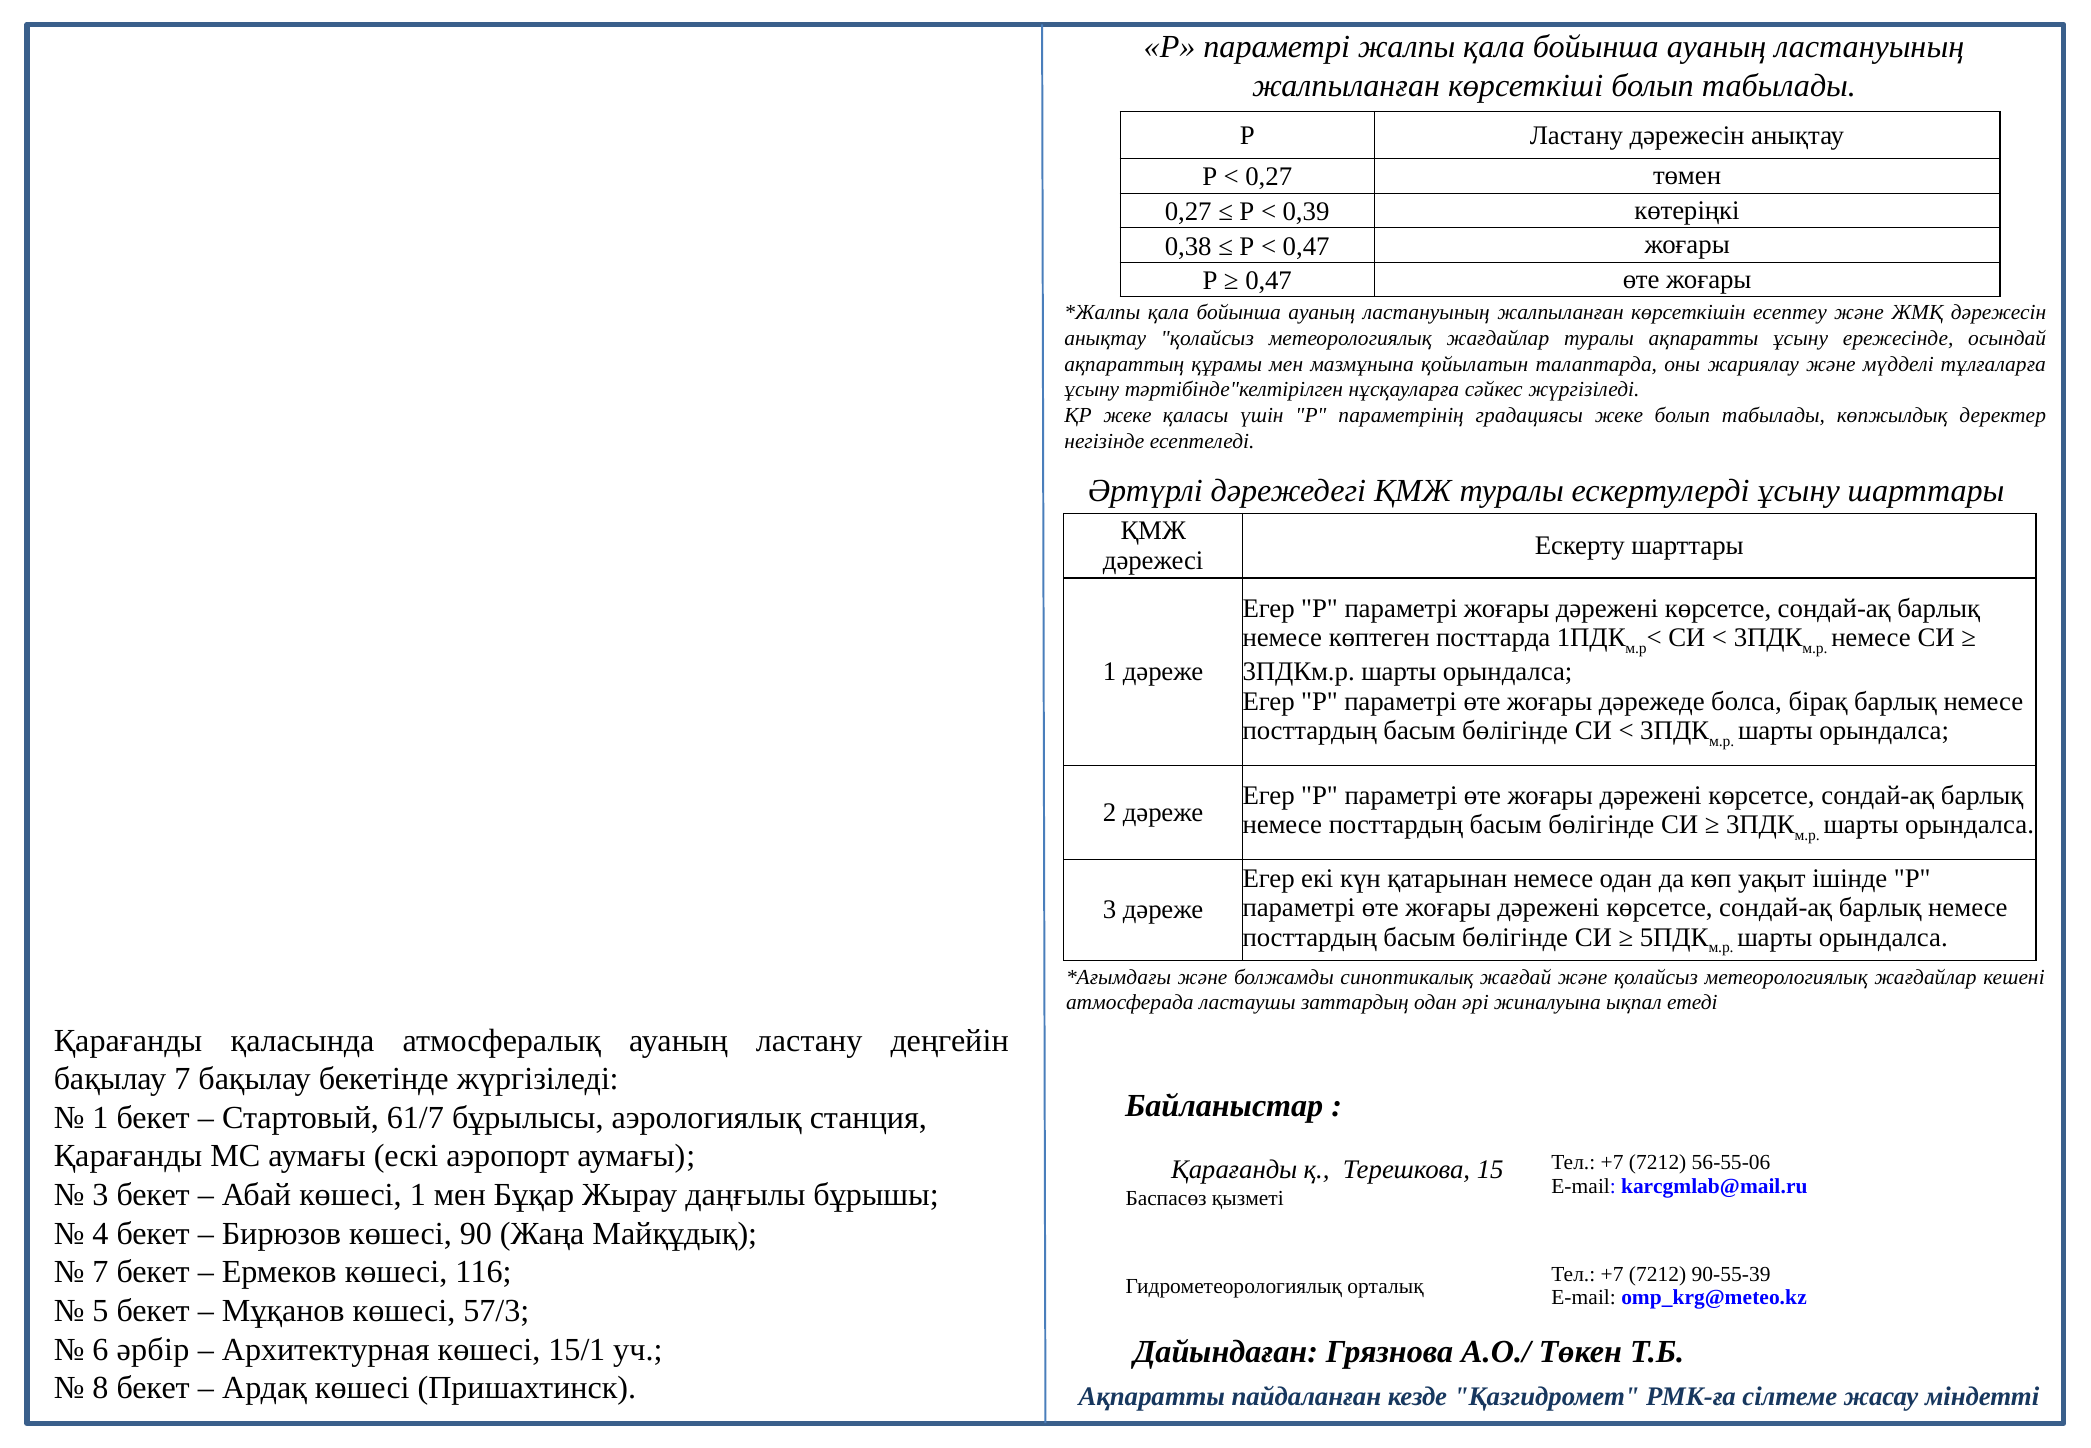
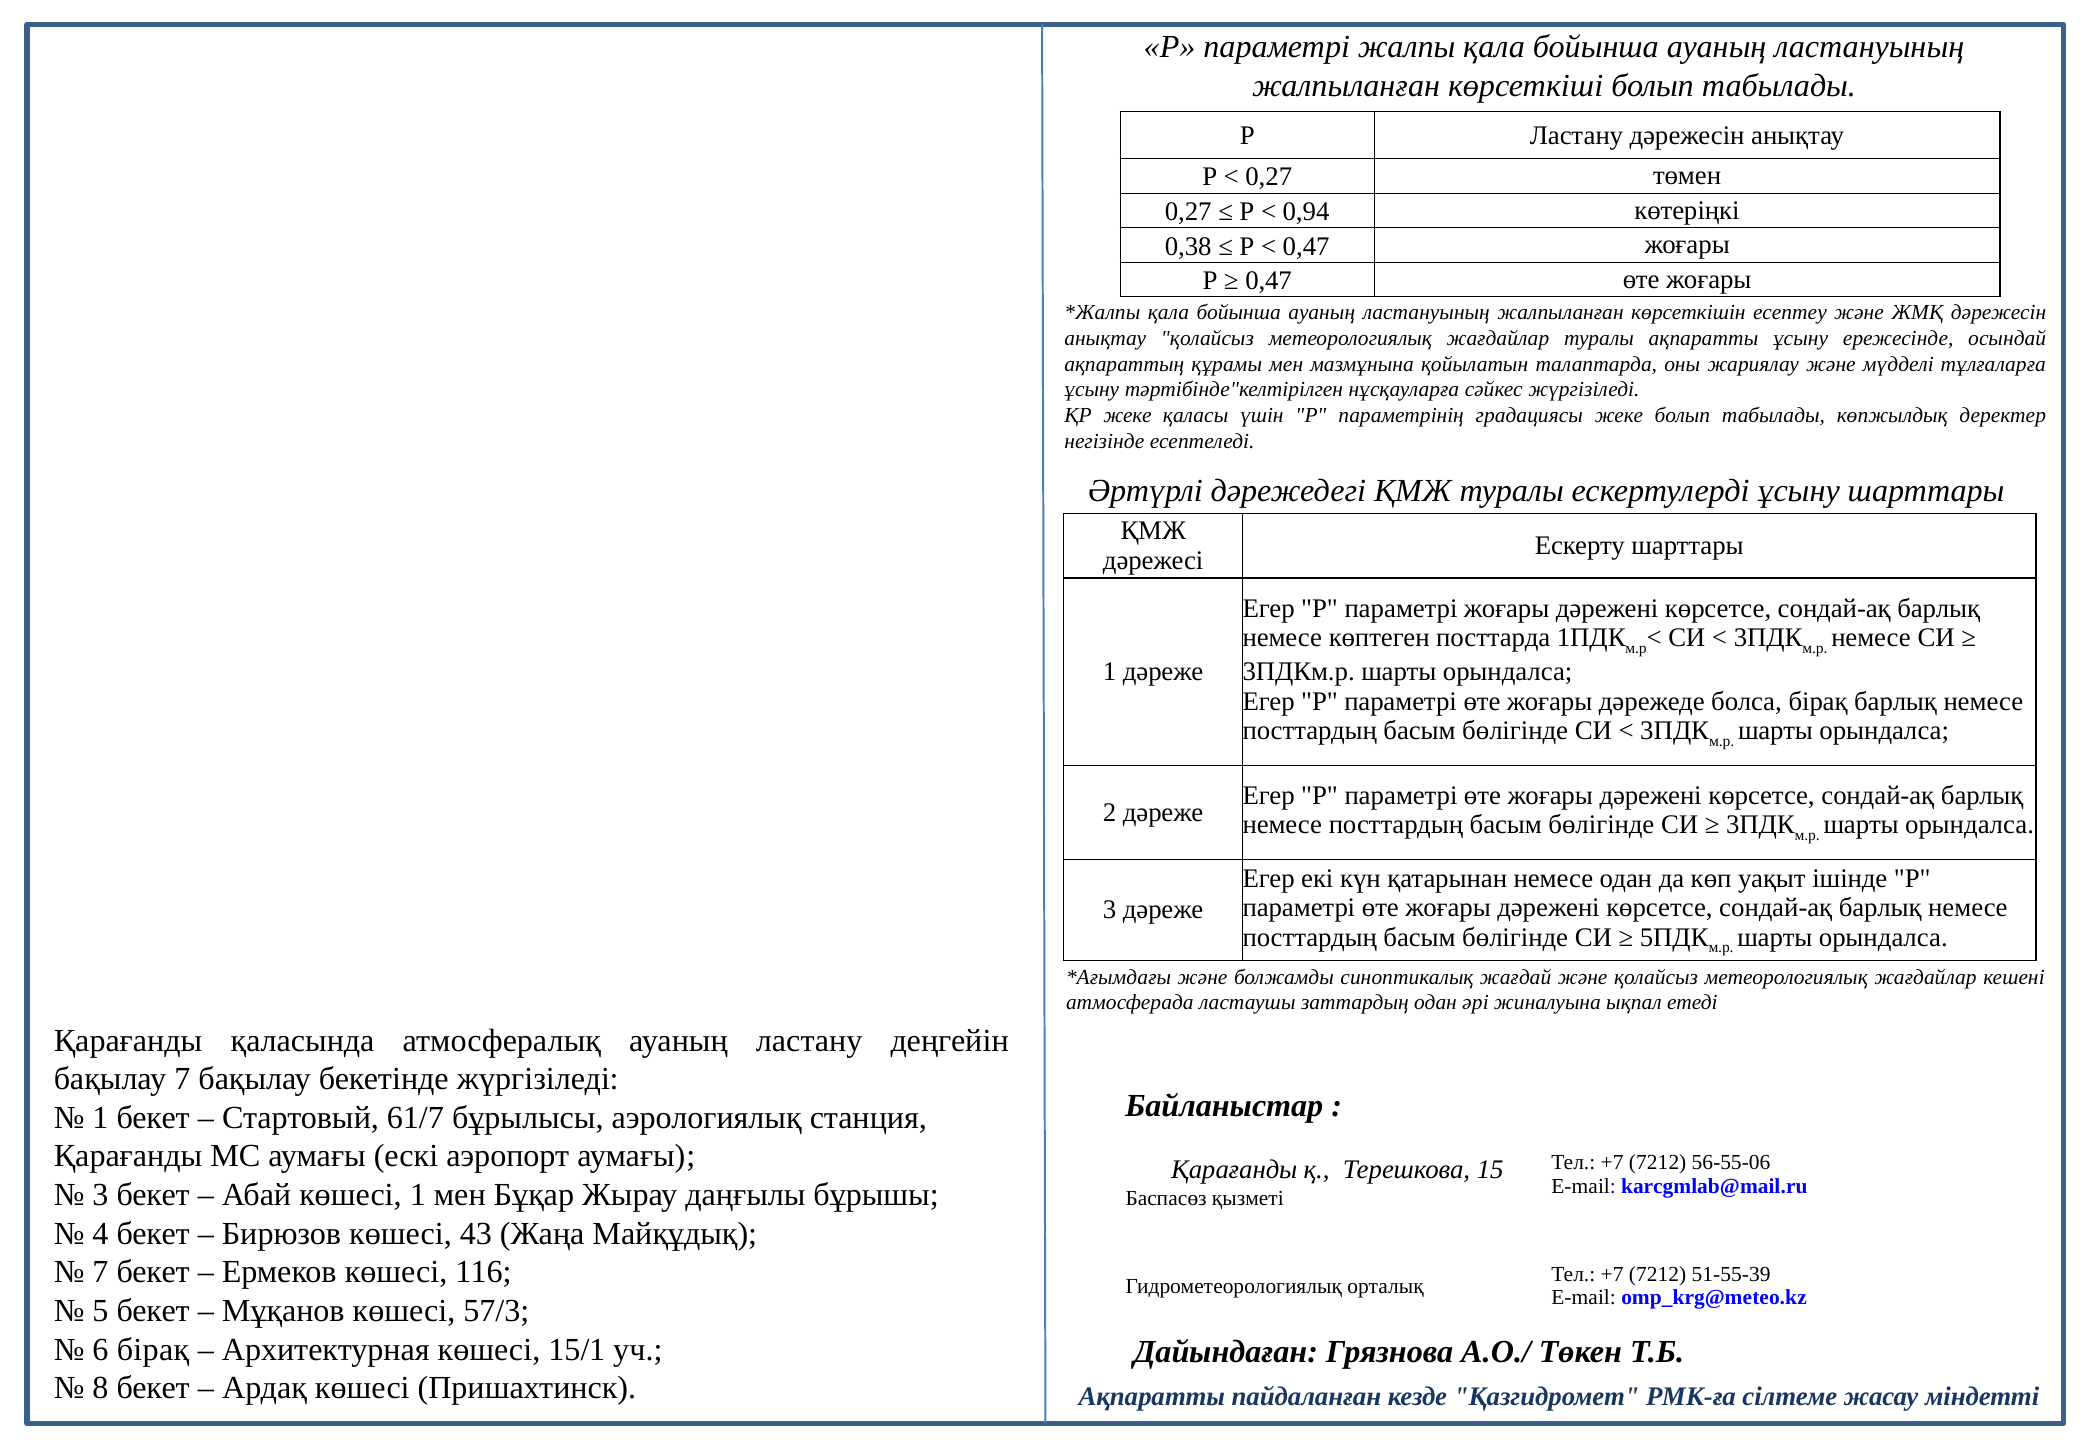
0,39: 0,39 -> 0,94 (1306, 212)
90: 90 -> 43 (476, 1233)
90-55-39: 90-55-39 -> 51-55-39 (1731, 1274)
6 әрбір: әрбір -> бірақ (153, 1349)
